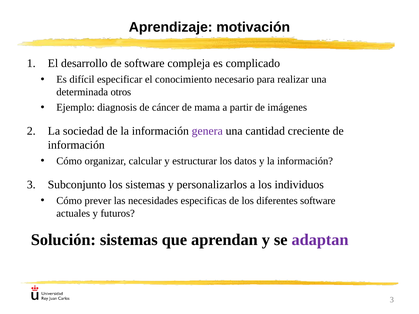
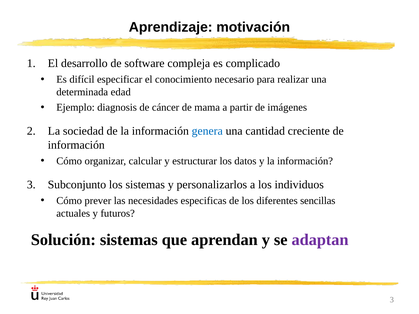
otros: otros -> edad (121, 92)
genera colour: purple -> blue (207, 131)
diferentes software: software -> sencillas (318, 201)
